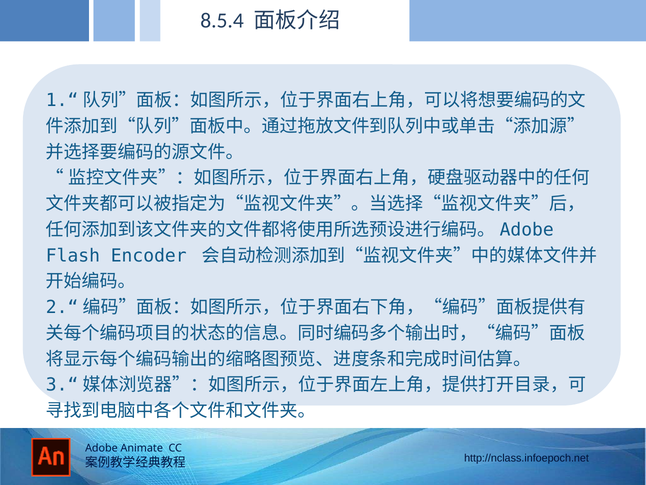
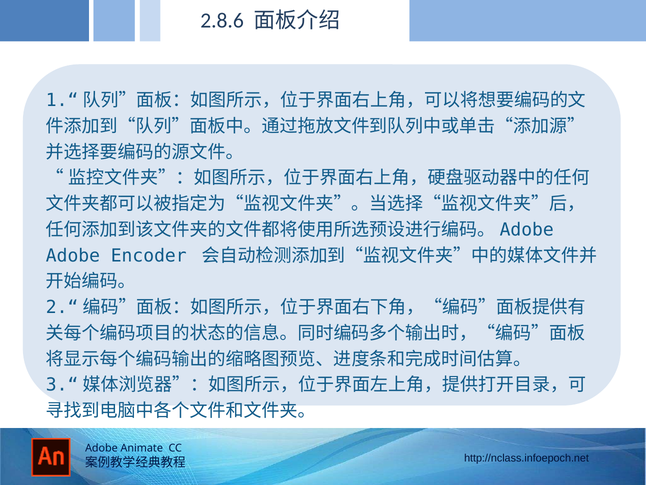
8.5.4: 8.5.4 -> 2.8.6 (222, 21)
Flash: Flash -> Adobe (73, 255)
